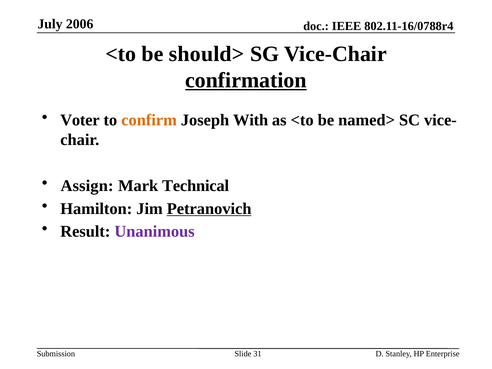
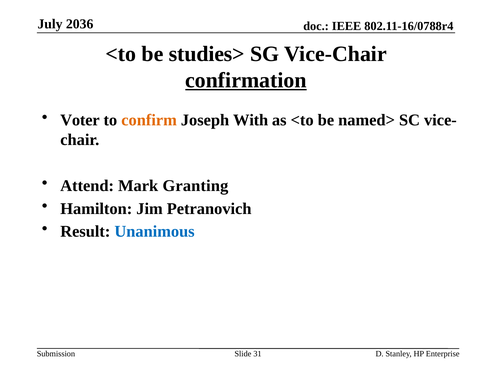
2006: 2006 -> 2036 (80, 24)
should>: should> -> studies> (207, 54)
Assign: Assign -> Attend (87, 186)
Technical: Technical -> Granting (195, 186)
Petranovich underline: present -> none (209, 209)
Unanimous colour: purple -> blue (155, 232)
